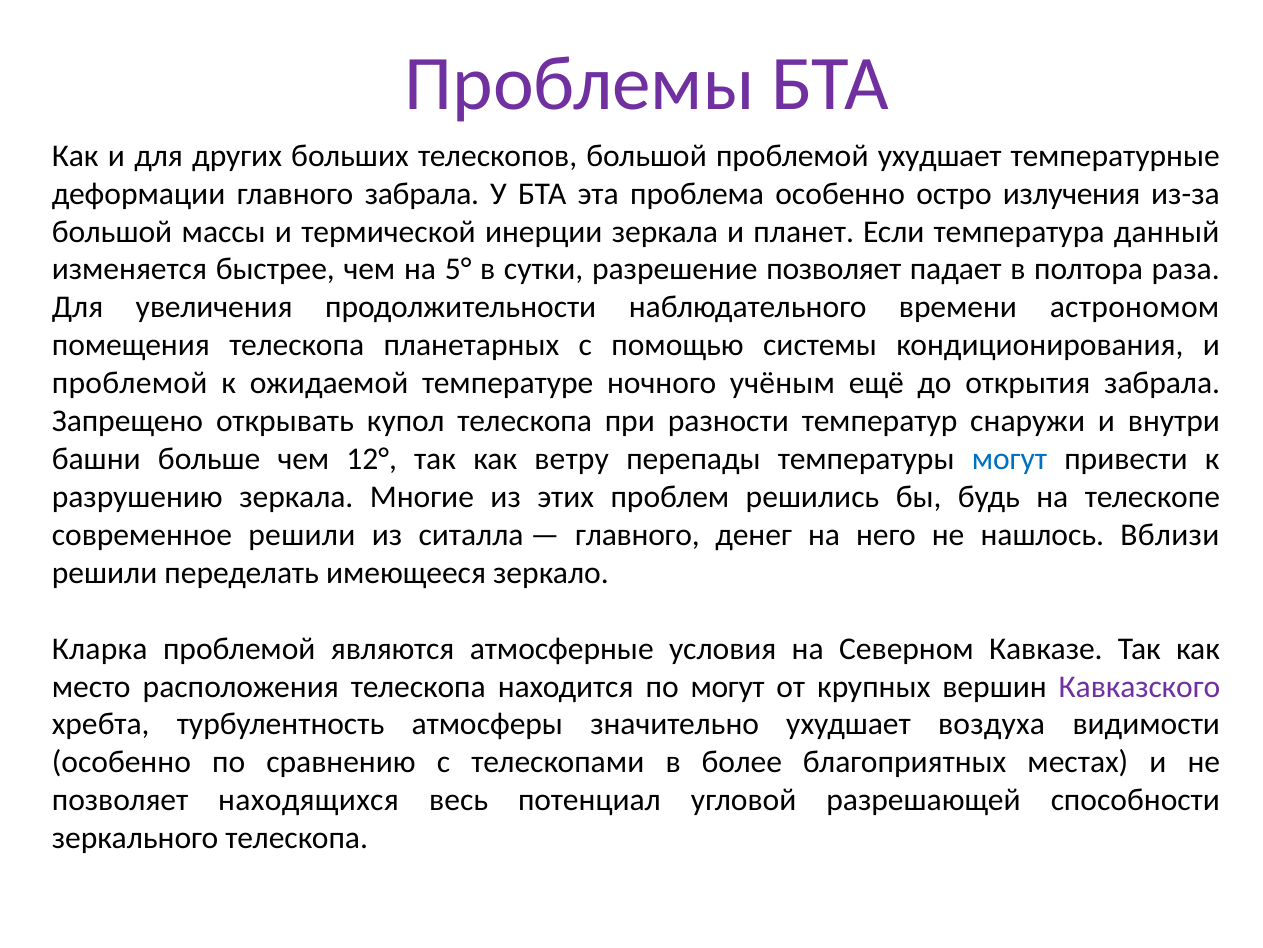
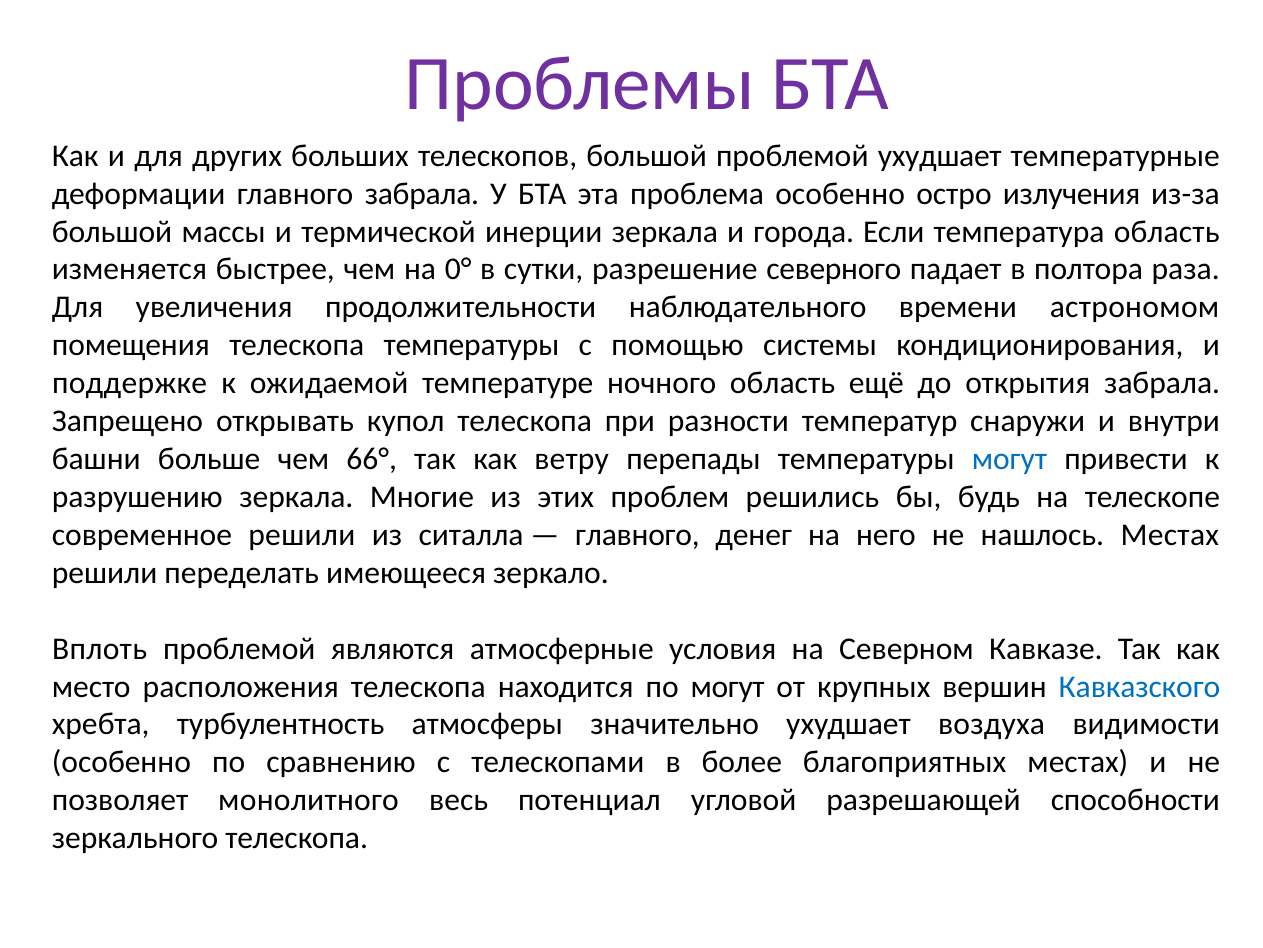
планет: планет -> города (804, 231)
температура данный: данный -> область (1167, 231)
5°: 5° -> 0° (458, 269)
разрешение позволяет: позволяет -> северного (834, 269)
телескопа планетарных: планетарных -> температуры (471, 345)
проблемой: проблемой -> поддержке (130, 383)
ночного учёным: учёным -> область (783, 383)
12°: 12° -> 66° (372, 459)
нашлось Вблизи: Вблизи -> Местах (1170, 535)
Кларка: Кларка -> Вплоть (100, 648)
Кавказского colour: purple -> blue (1139, 686)
находящихся: находящихся -> монолитного (309, 800)
